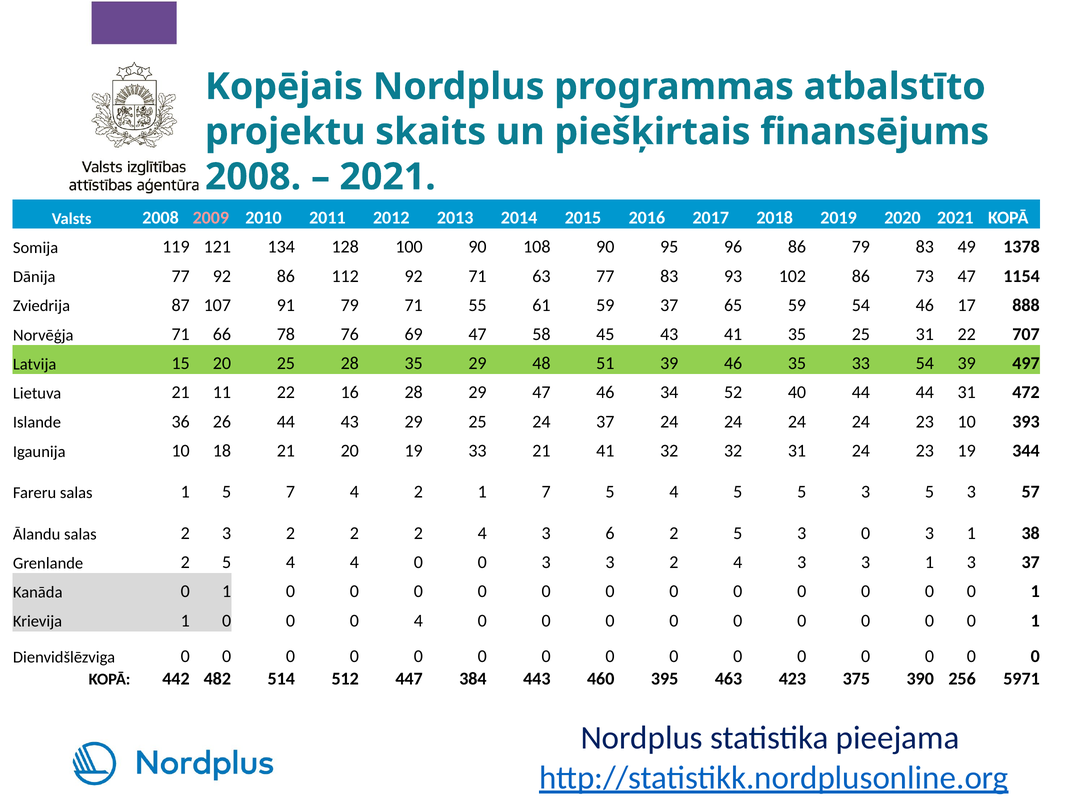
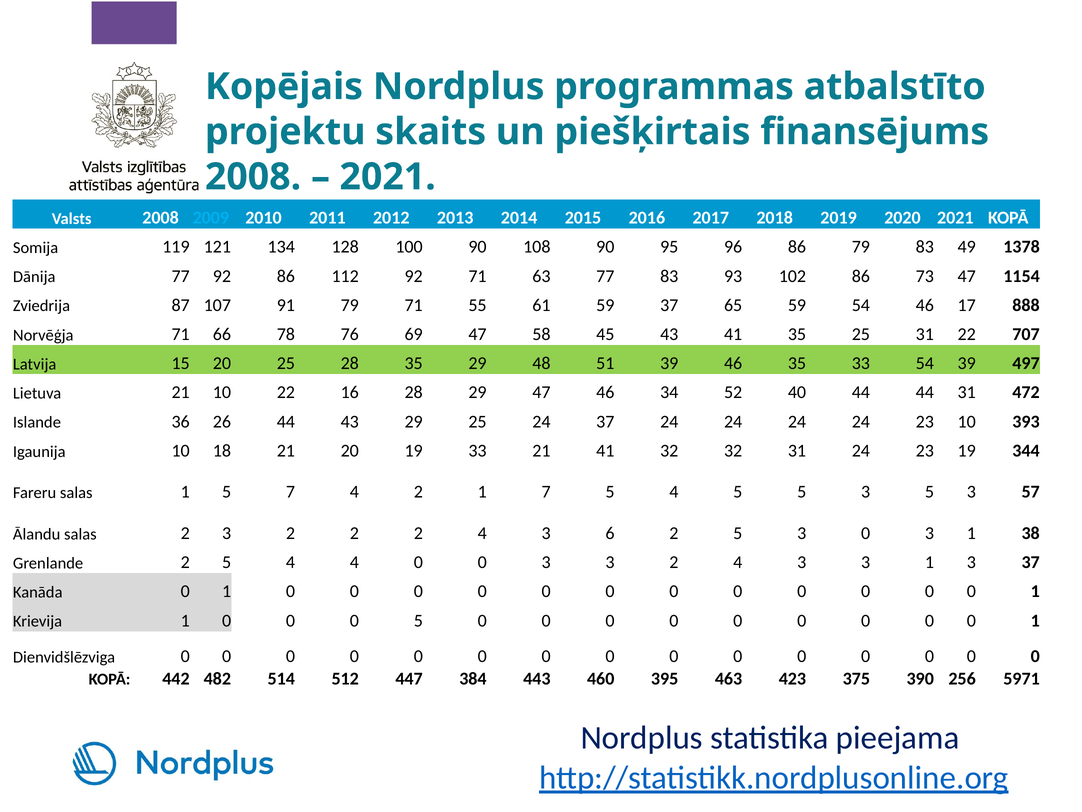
2009 colour: pink -> light blue (211, 218)
21 11: 11 -> 10 (222, 392)
0 4: 4 -> 5 (418, 620)
